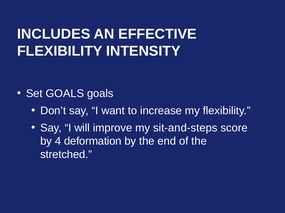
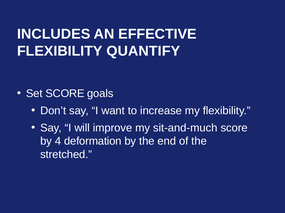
INTENSITY: INTENSITY -> QUANTIFY (143, 51)
Set GOALS: GOALS -> SCORE (65, 94)
sit-and-steps: sit-and-steps -> sit-and-much (185, 128)
